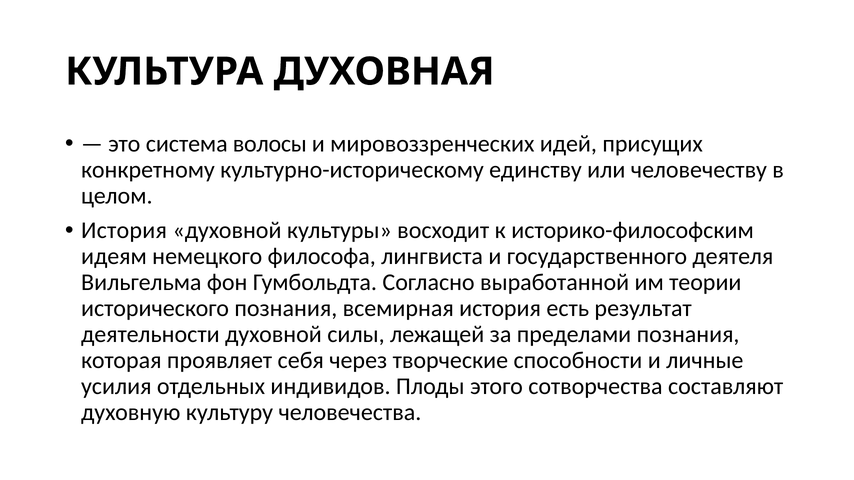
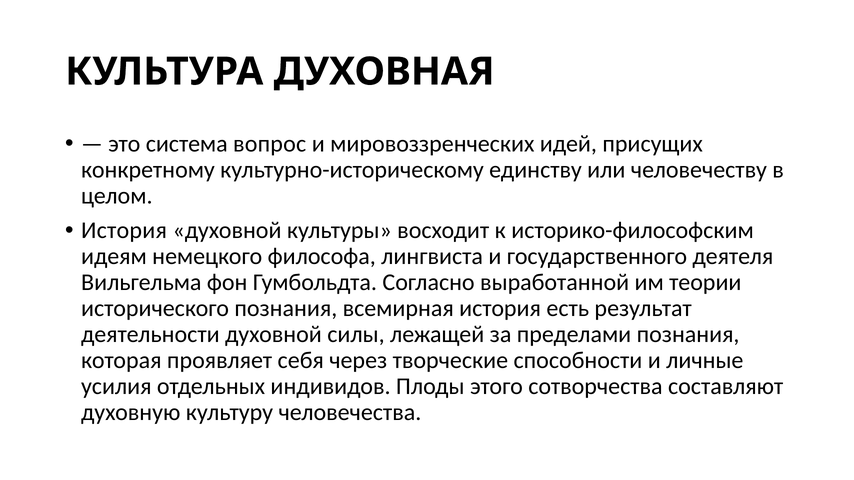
волосы: волосы -> вопрос (270, 144)
